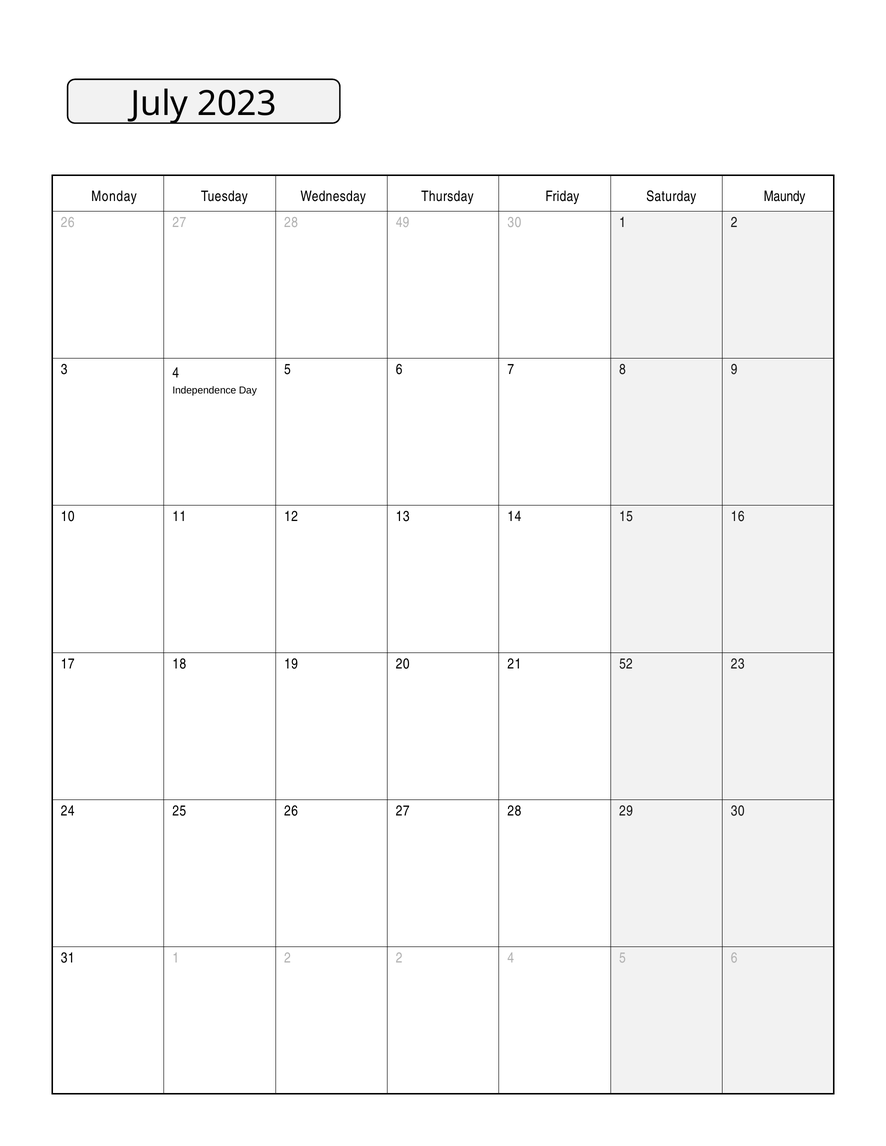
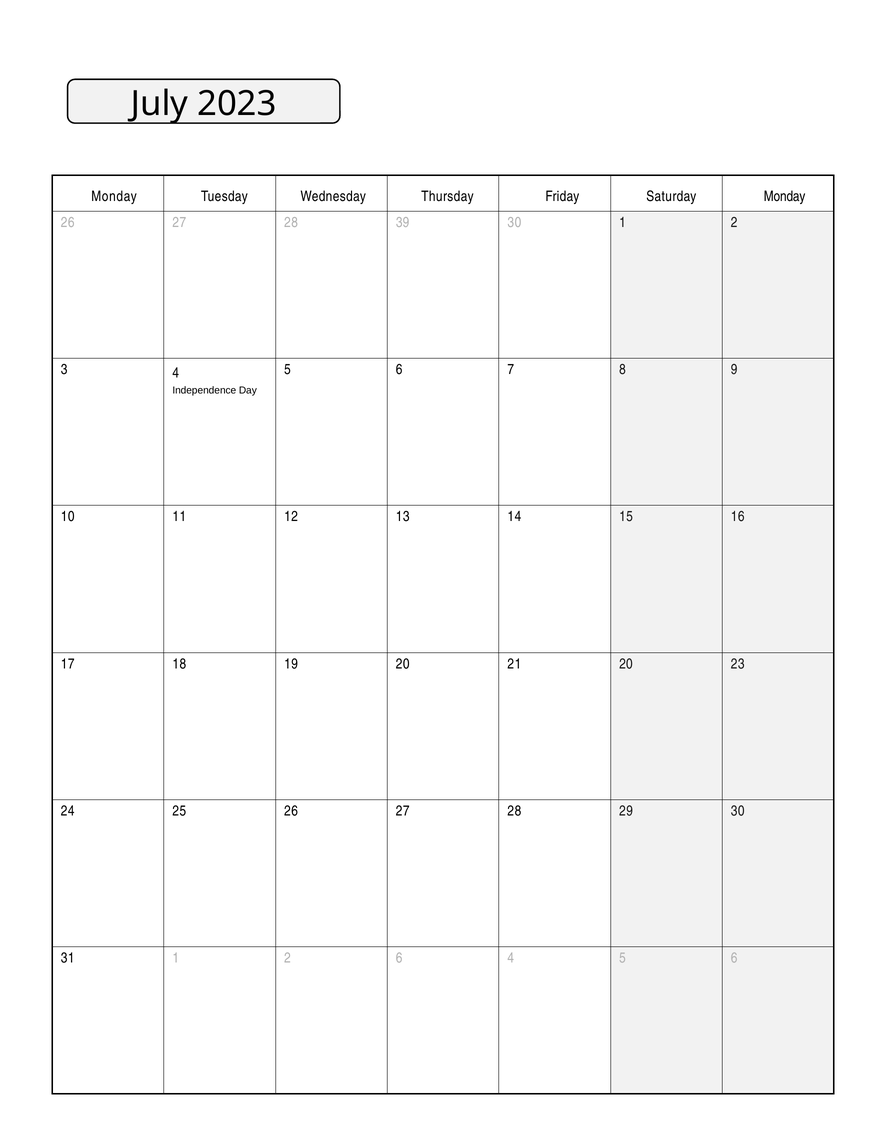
Saturday Maundy: Maundy -> Monday (785, 197)
49: 49 -> 39 (403, 223)
21 52: 52 -> 20 (626, 664)
2 2: 2 -> 6 (399, 959)
